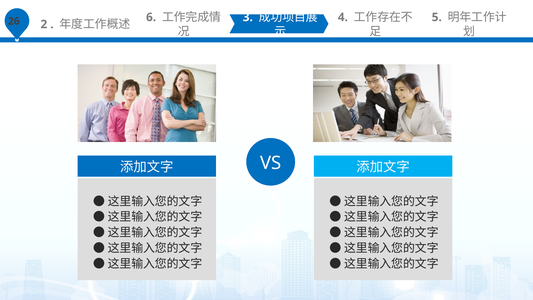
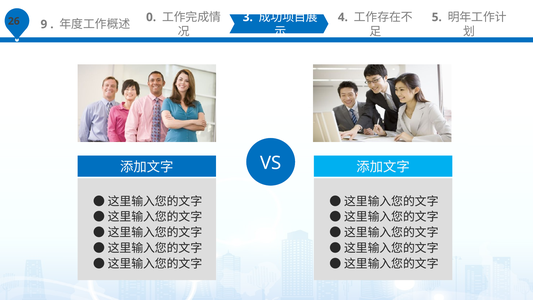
2: 2 -> 9 (44, 24)
6: 6 -> 0 (151, 17)
